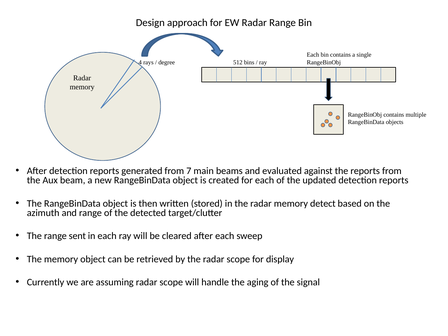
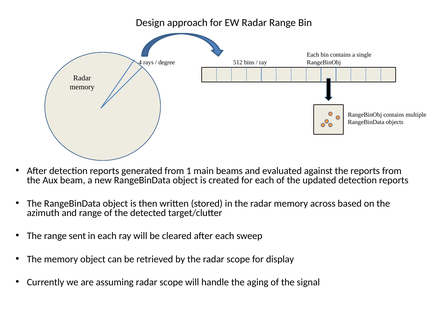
7: 7 -> 1 (189, 171)
detect: detect -> across (323, 203)
